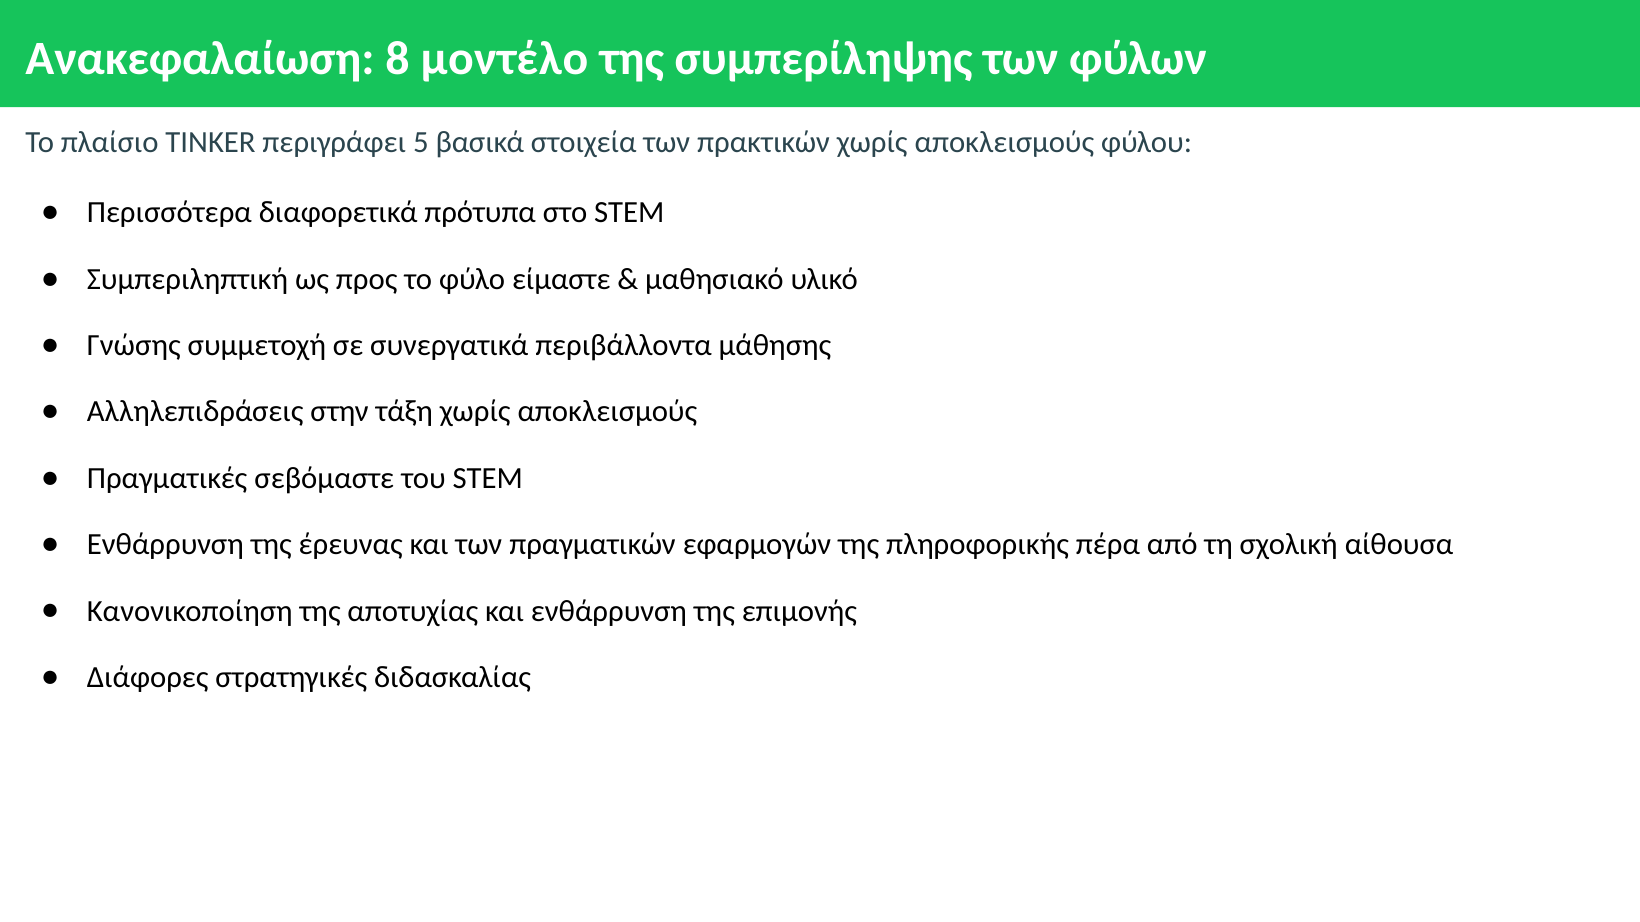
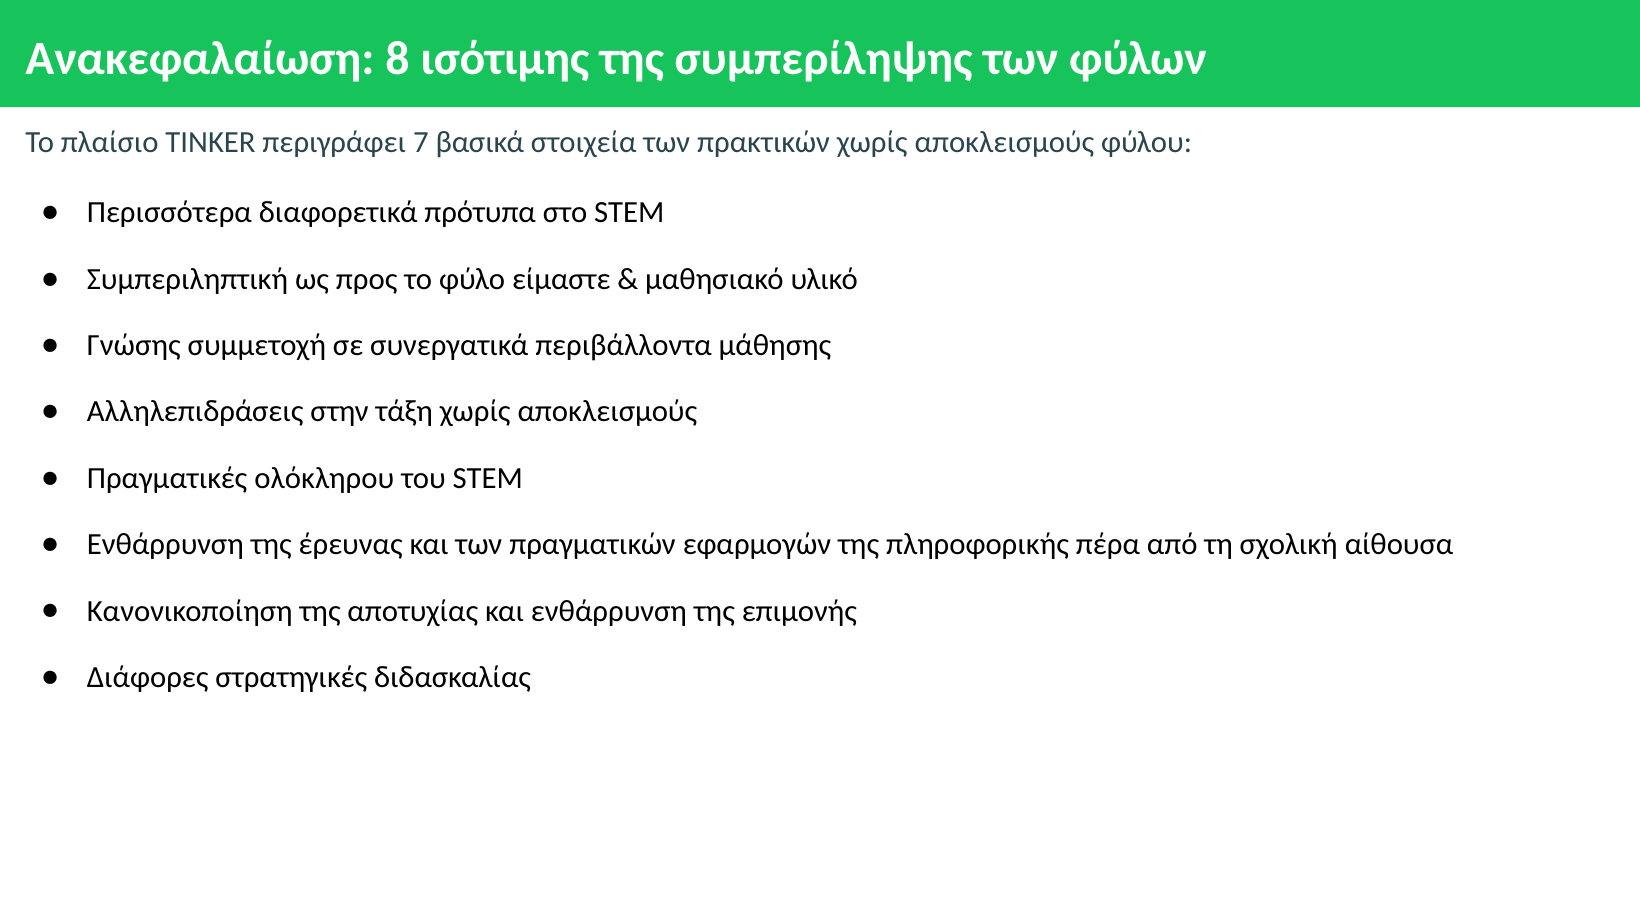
μοντέλο: μοντέλο -> ισότιμης (505, 59)
5: 5 -> 7 (421, 143)
σεβόμαστε: σεβόμαστε -> ολόκληρου (324, 478)
